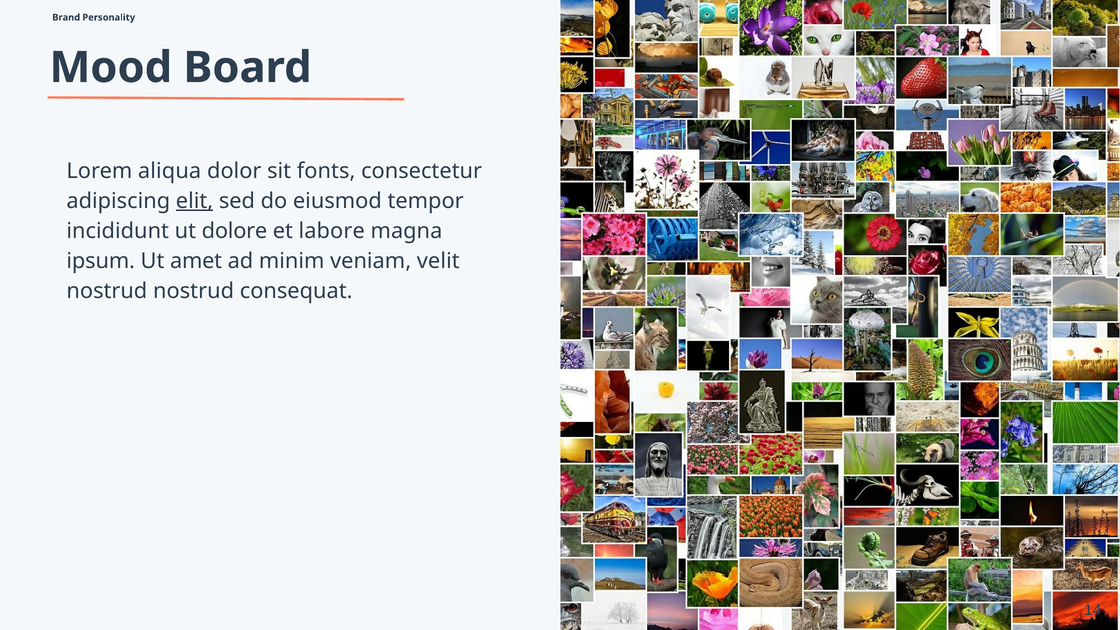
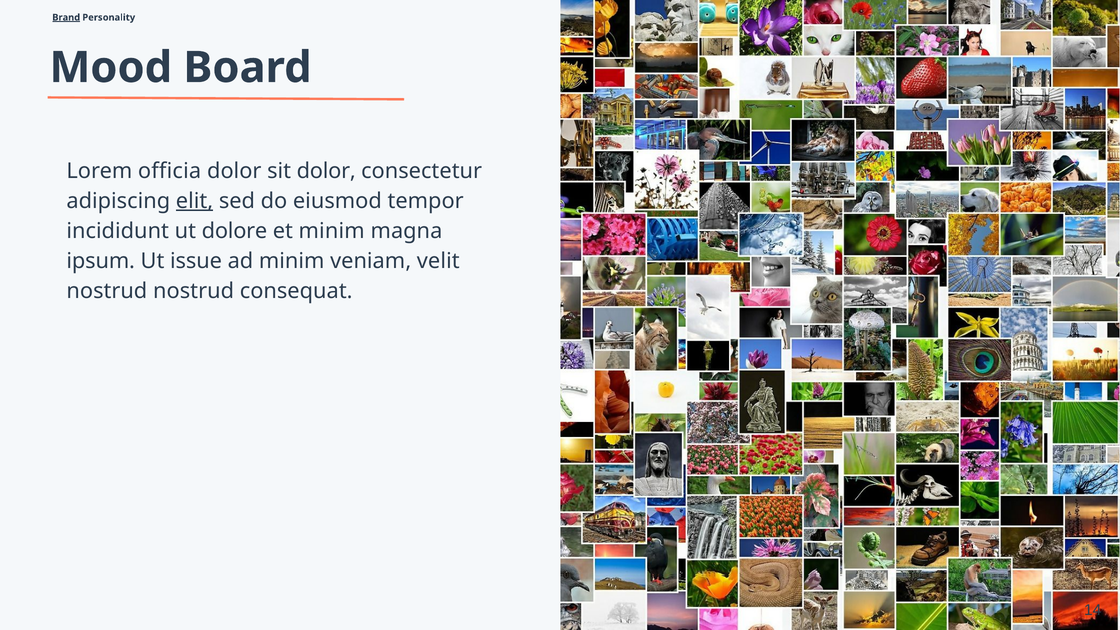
Brand underline: none -> present (66, 17)
aliqua: aliqua -> officia (170, 171)
sit fonts: fonts -> dolor (326, 171)
et labore: labore -> minim (332, 231)
amet: amet -> issue (196, 261)
